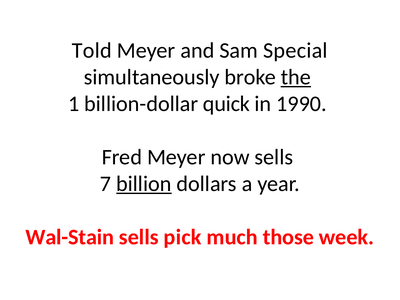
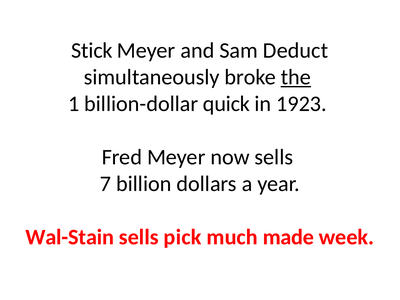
Told: Told -> Stick (92, 51)
Special: Special -> Deduct (296, 51)
1990: 1990 -> 1923 (301, 104)
billion underline: present -> none (144, 184)
those: those -> made (288, 237)
